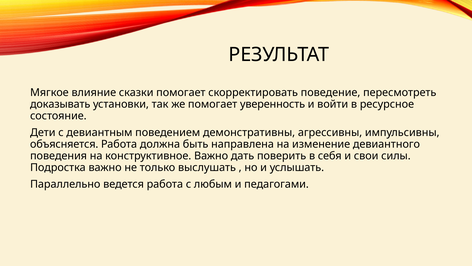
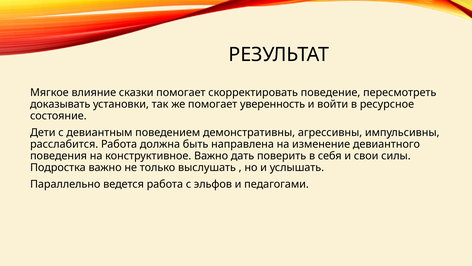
объясняется: объясняется -> расслабится (64, 144)
любым: любым -> эльфов (213, 184)
